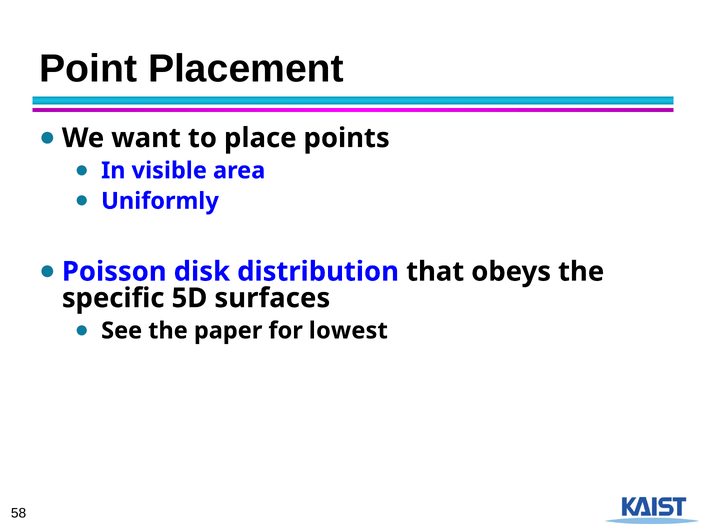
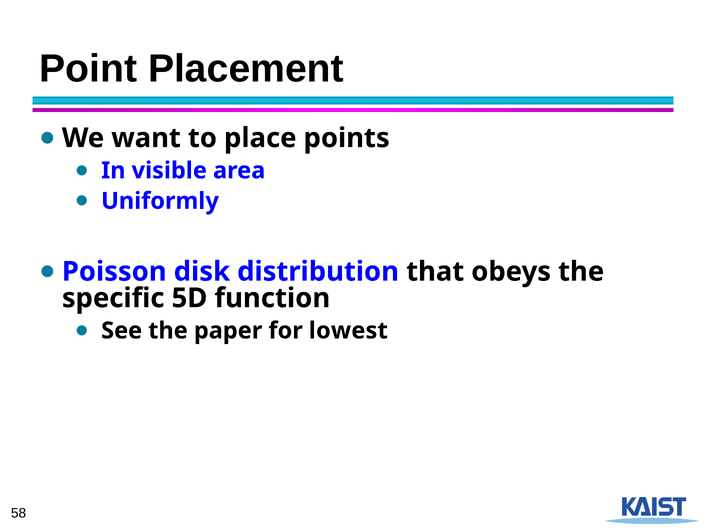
surfaces: surfaces -> function (272, 298)
